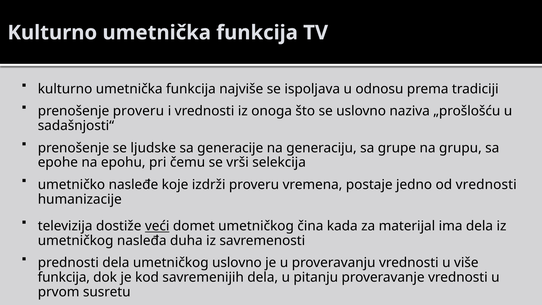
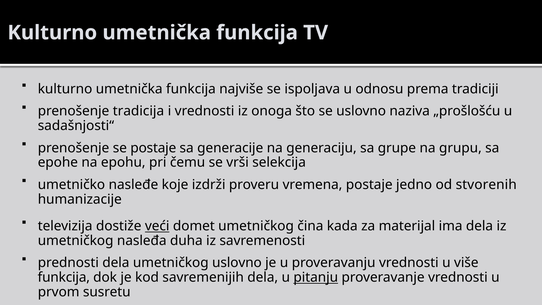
prenošenje proveru: proveru -> tradicija (138, 111)
se ljudske: ljudske -> postaje (153, 148)
od vrednosti: vrednosti -> stvorenih (486, 185)
pitanju underline: none -> present (316, 277)
